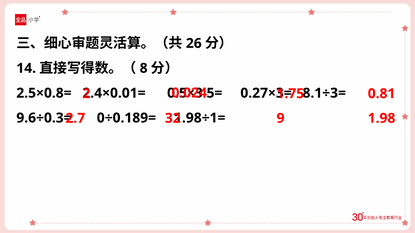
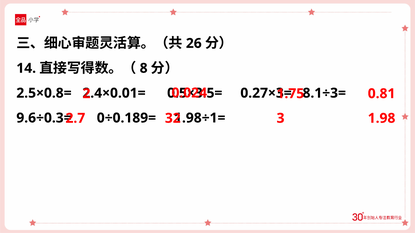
9: 9 -> 3 (281, 118)
